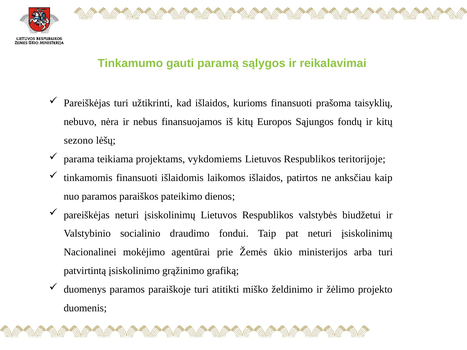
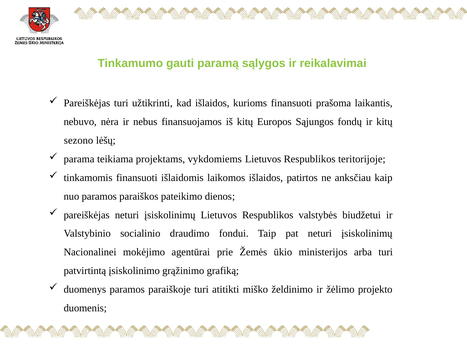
taisyklių: taisyklių -> laikantis (374, 103)
